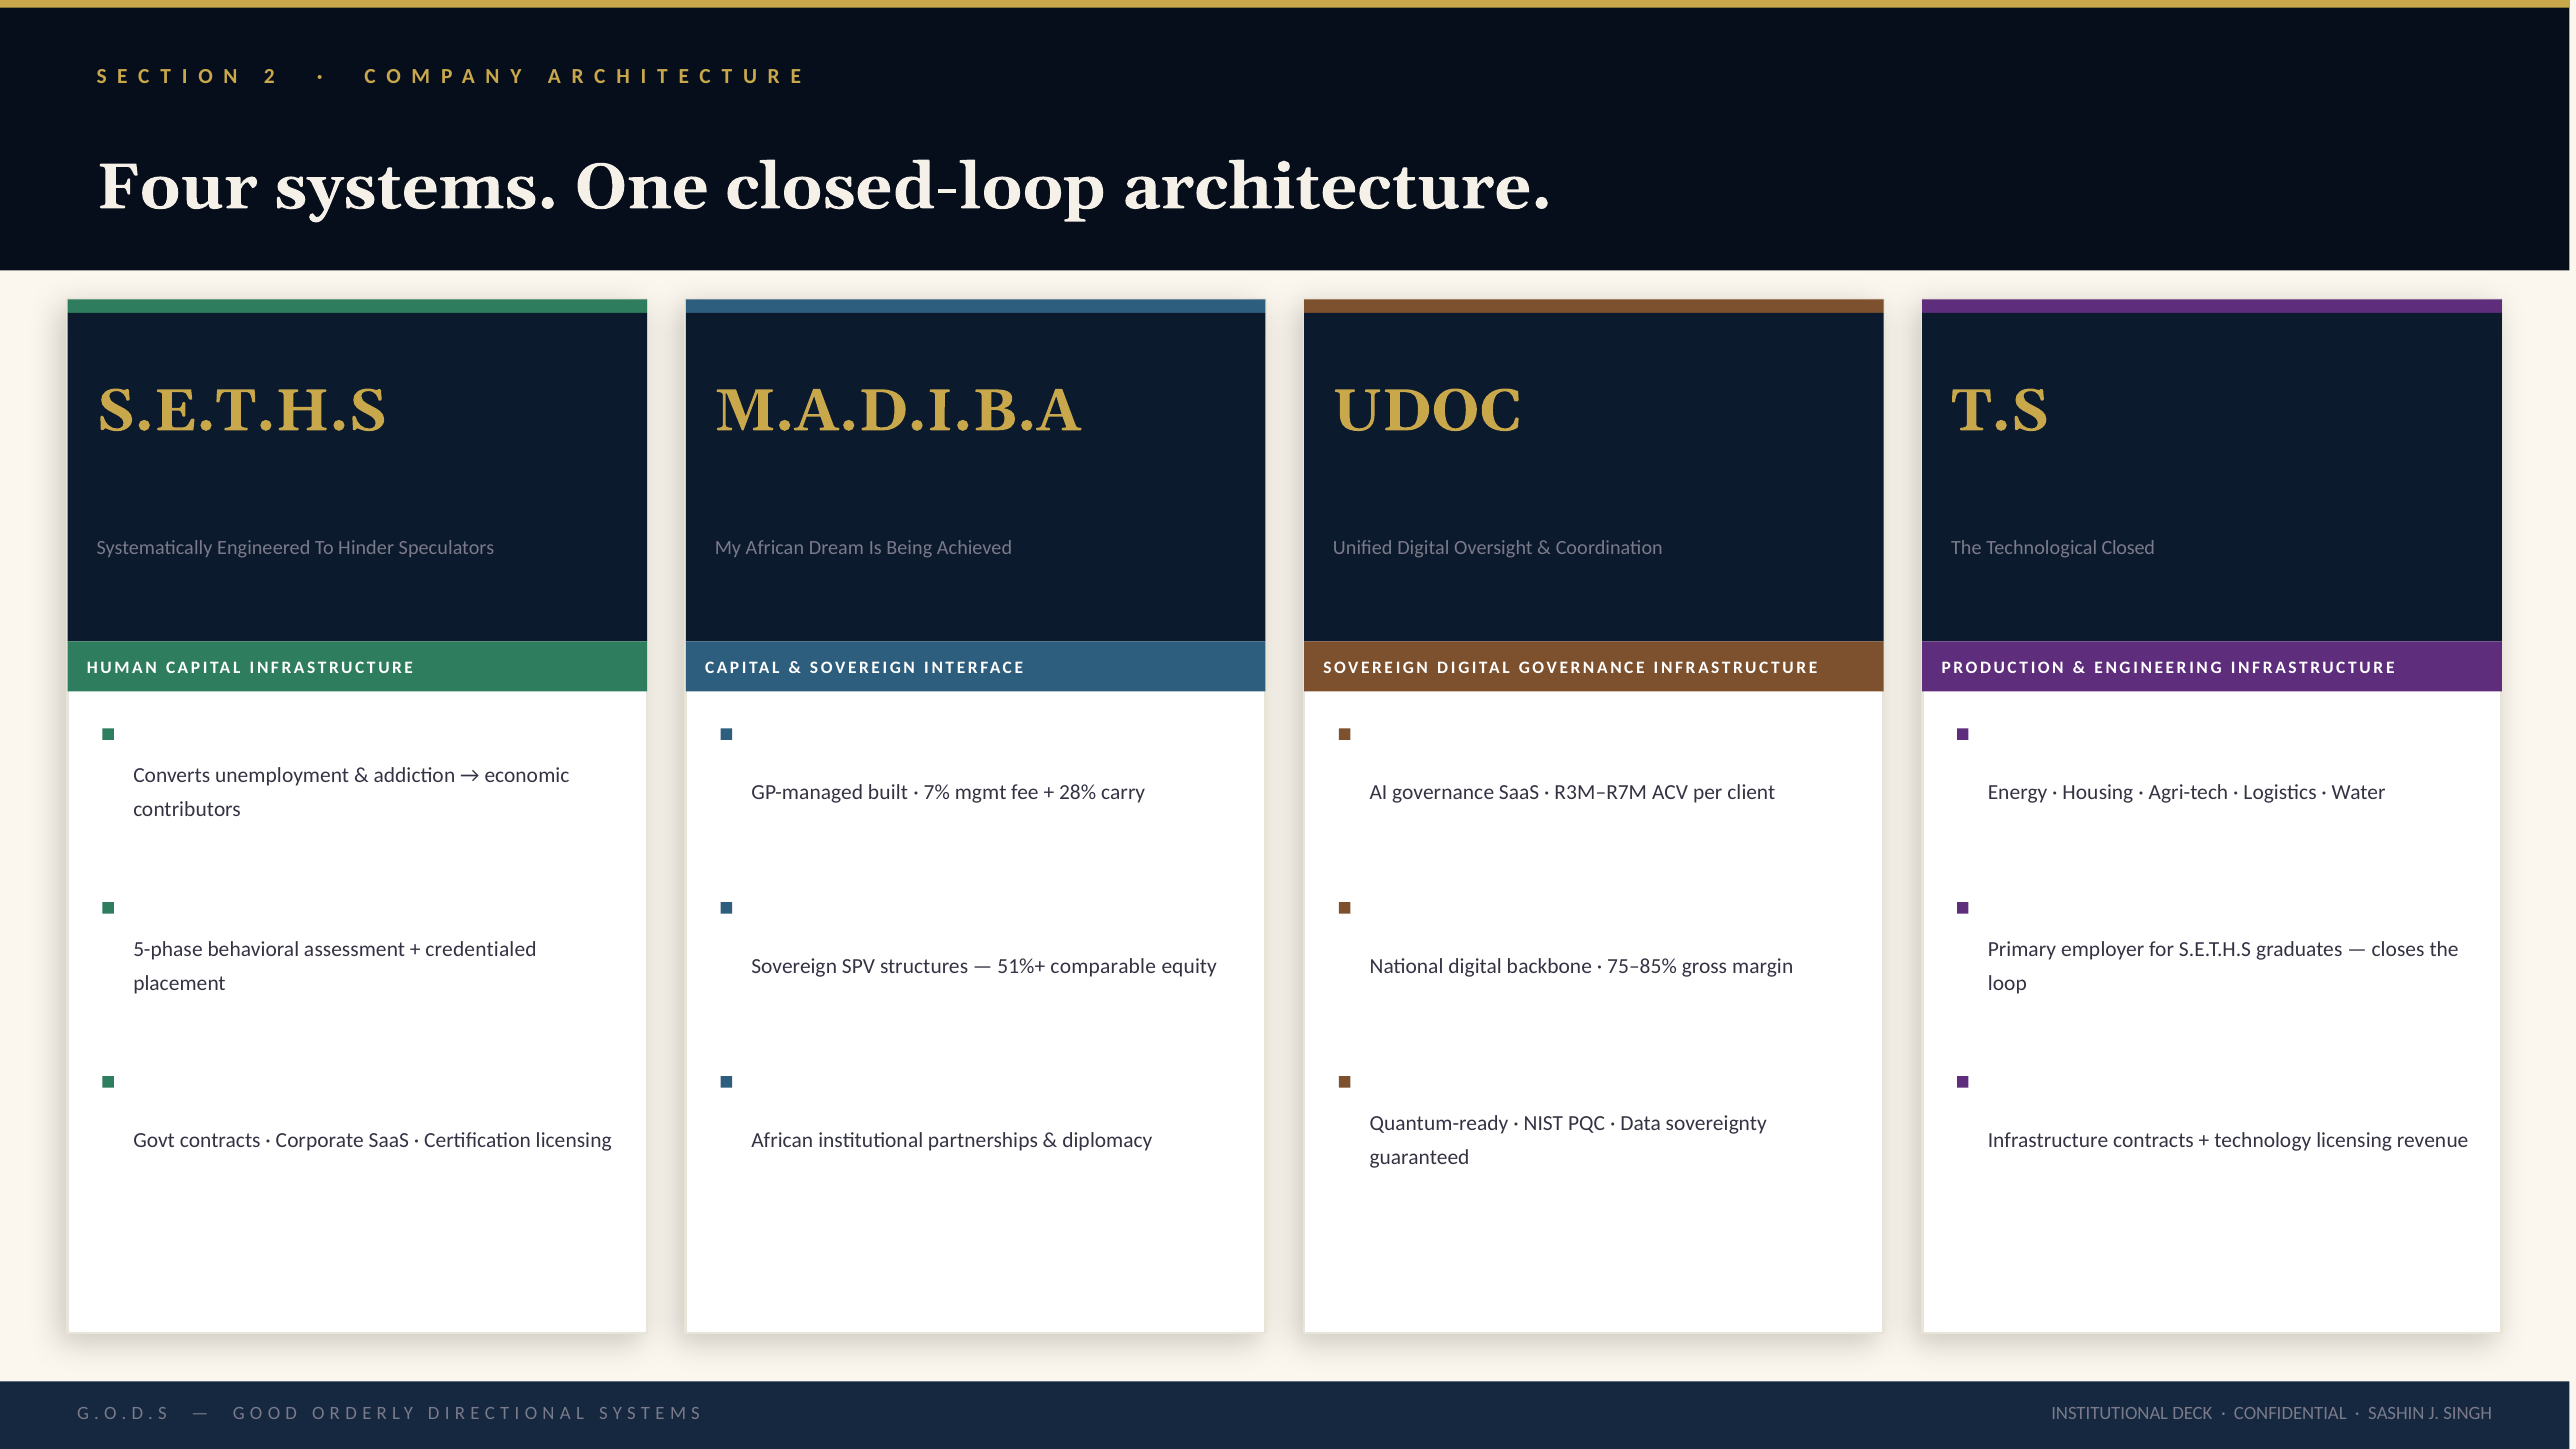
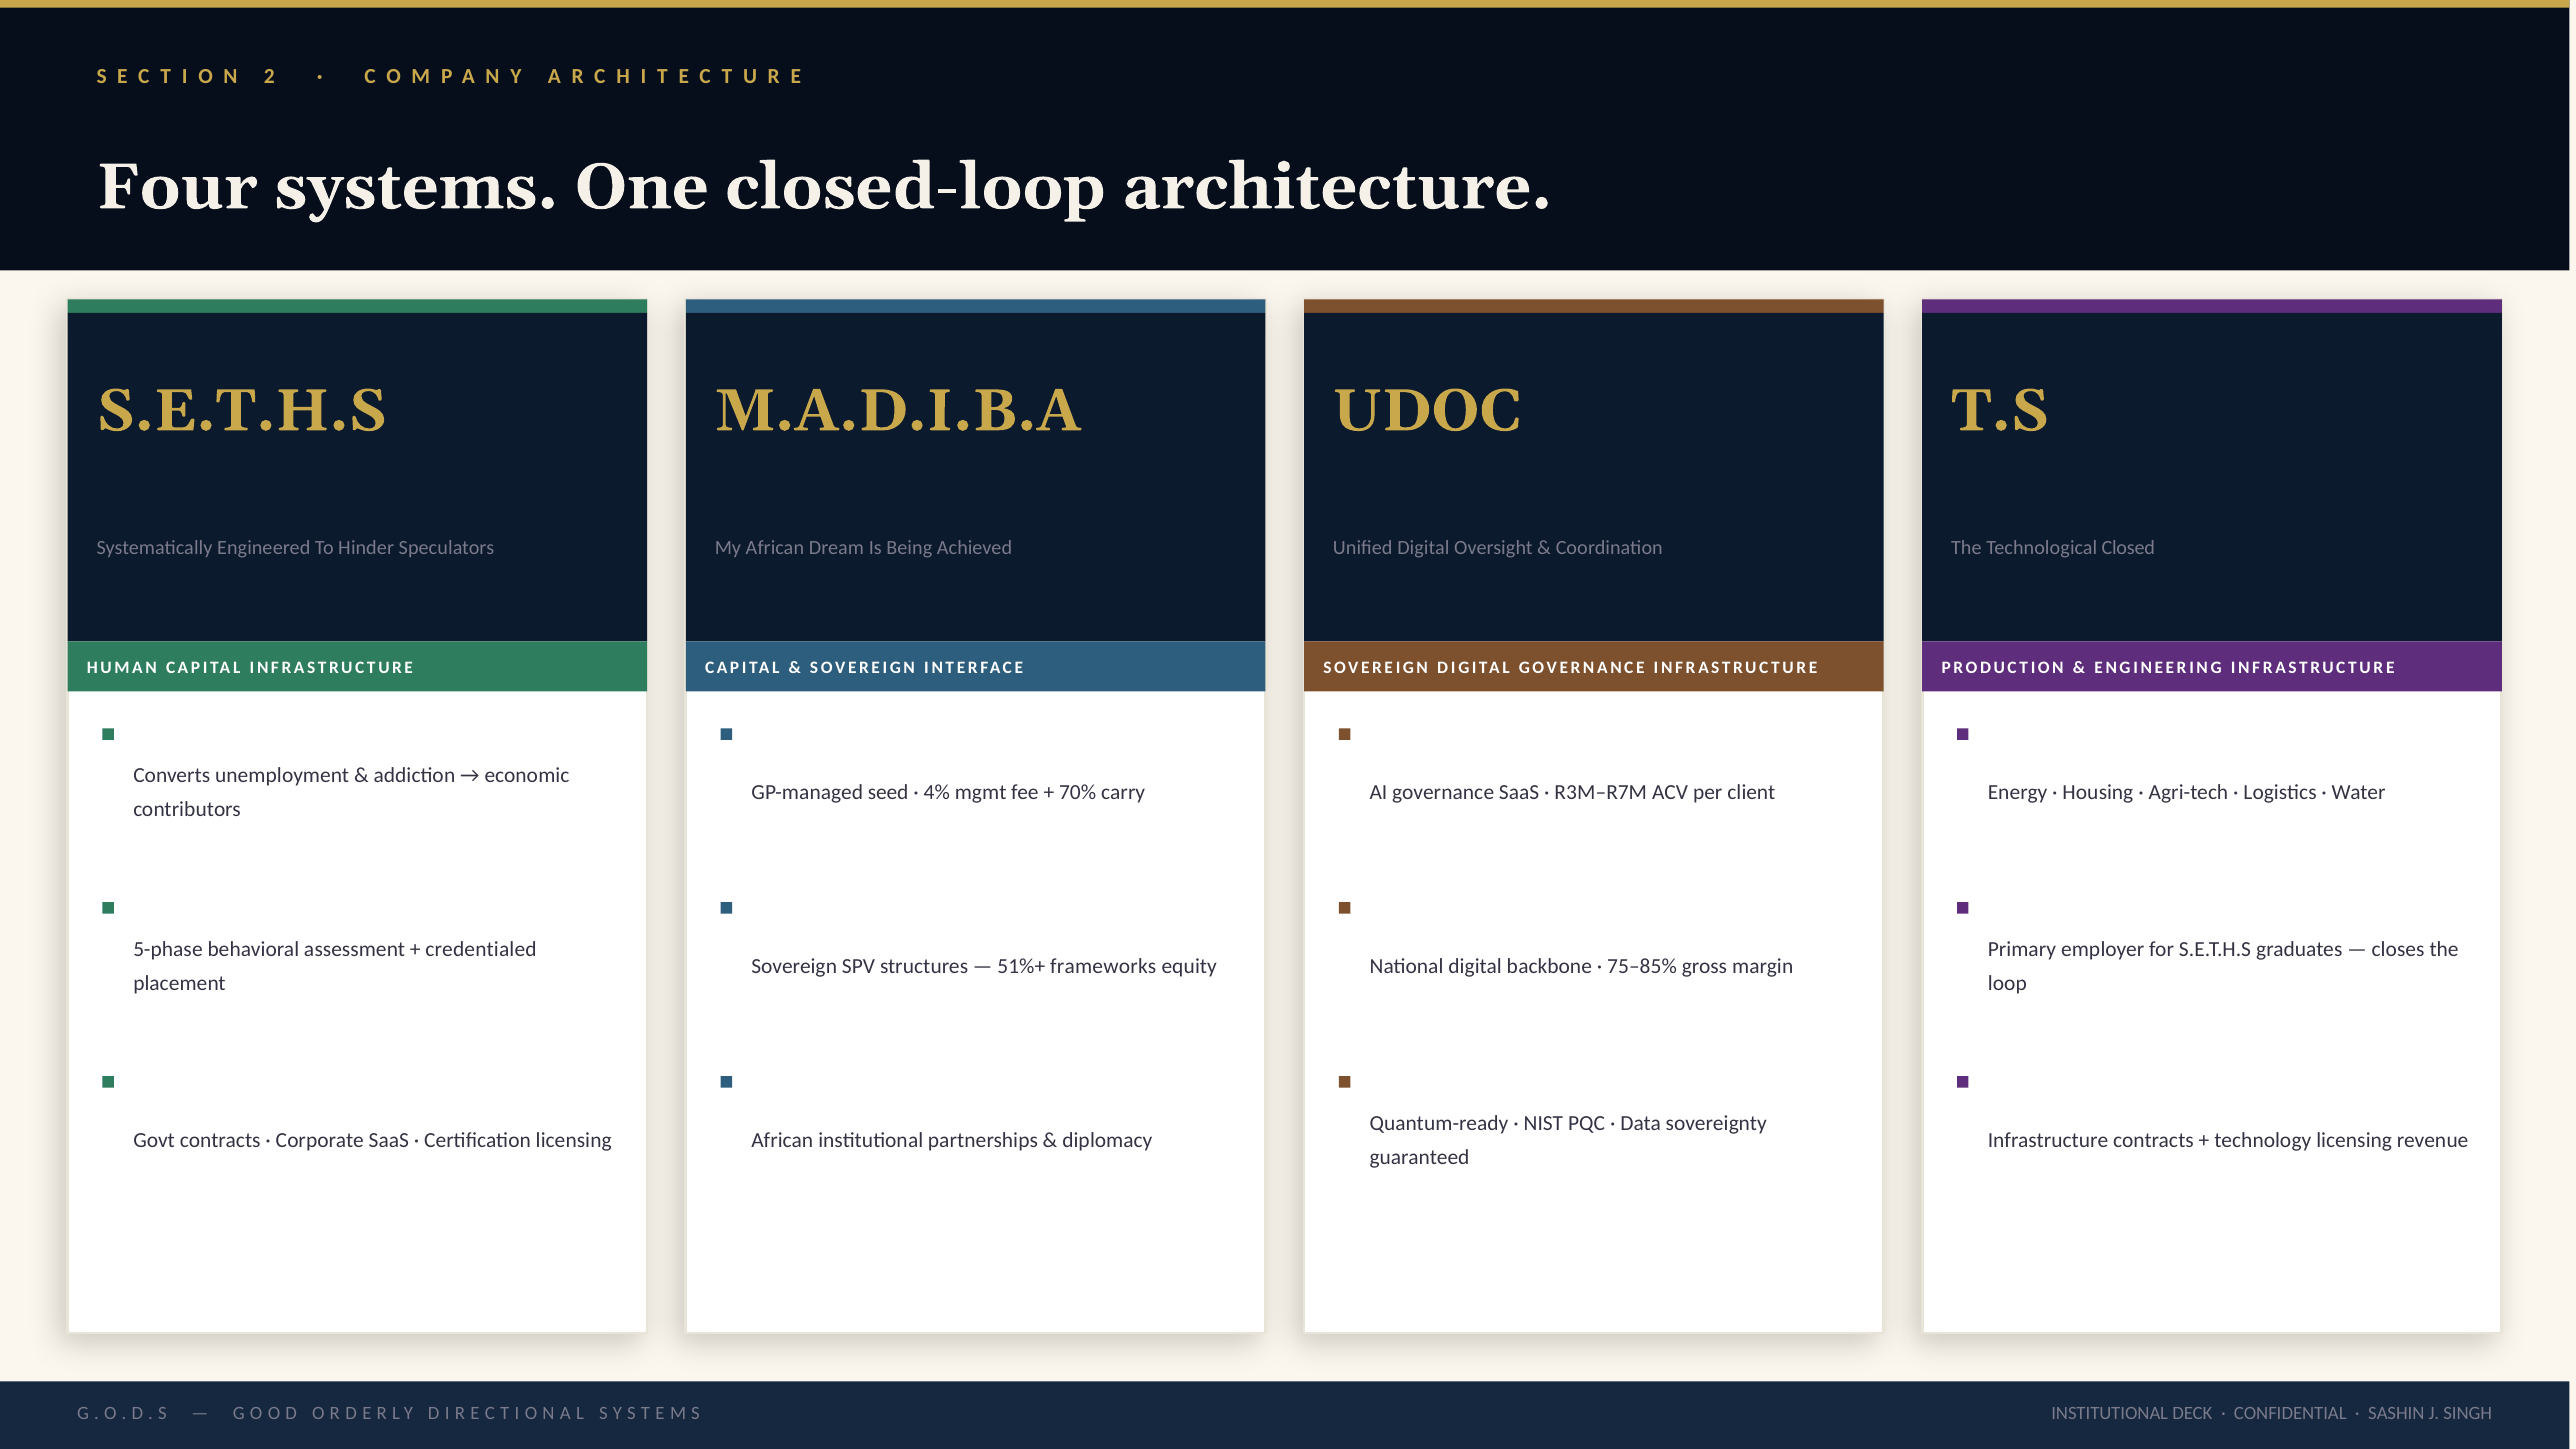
built: built -> seed (888, 793)
7%: 7% -> 4% (937, 793)
28%: 28% -> 70% (1078, 793)
comparable: comparable -> frameworks (1103, 967)
